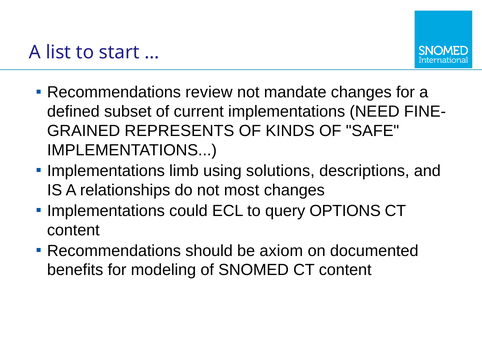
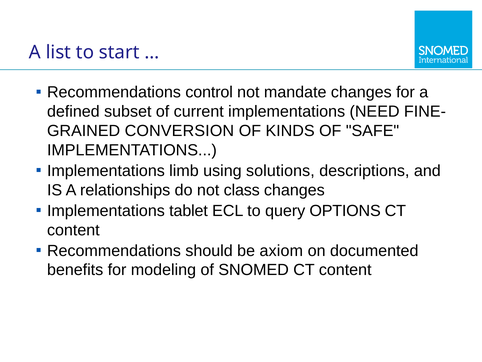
review: review -> control (209, 92)
REPRESENTS: REPRESENTS -> CONVERSION (179, 131)
most: most -> class (242, 190)
could: could -> tablet (189, 210)
